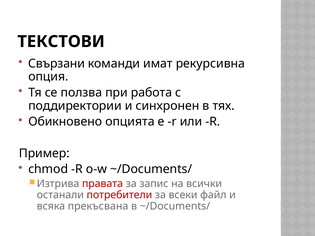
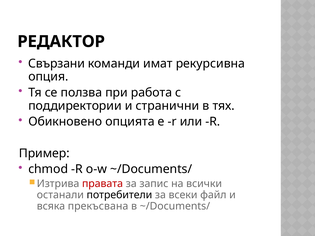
ТЕКСТОВИ: ТЕКСТОВИ -> РЕДАКТОР (61, 42)
синхронен: синхронен -> странични (167, 106)
потребители colour: red -> black (119, 195)
